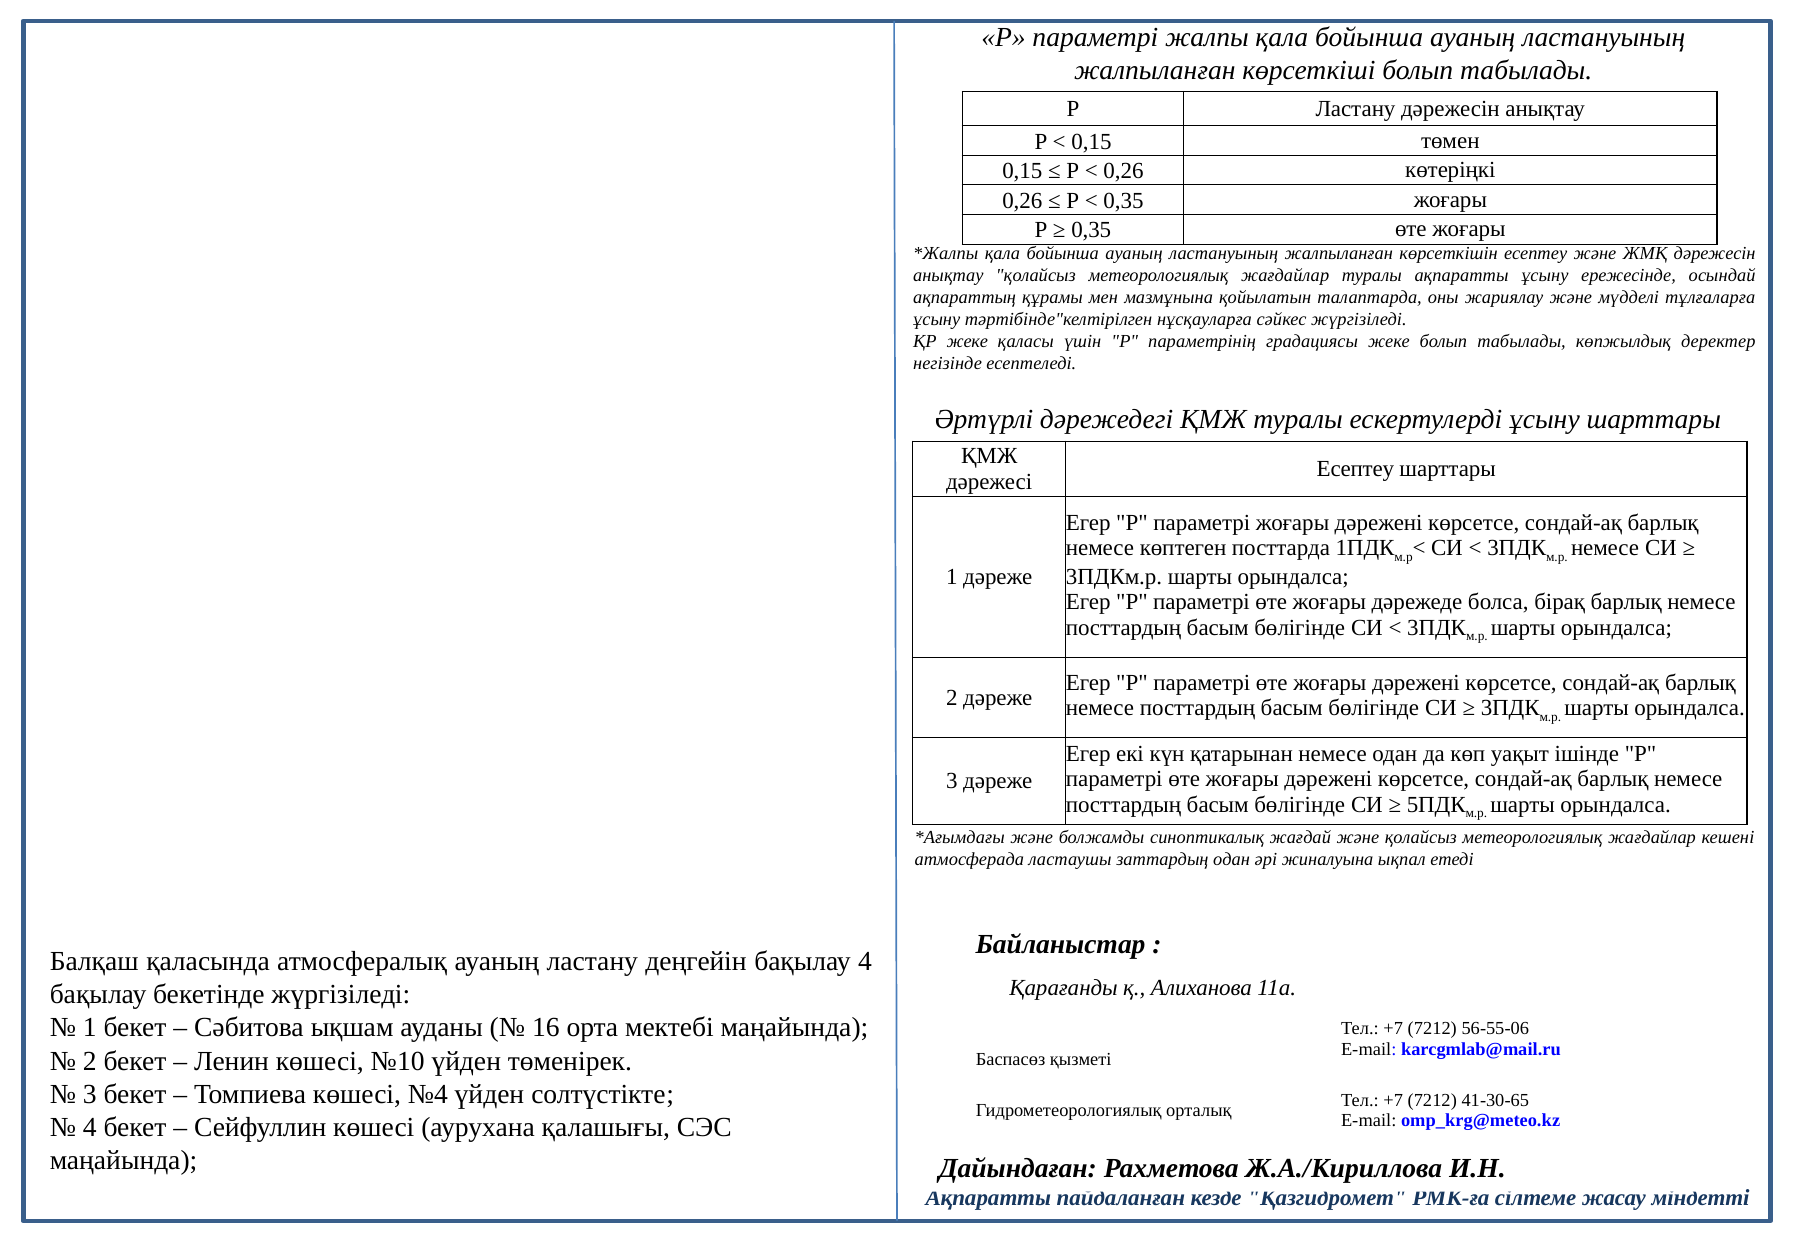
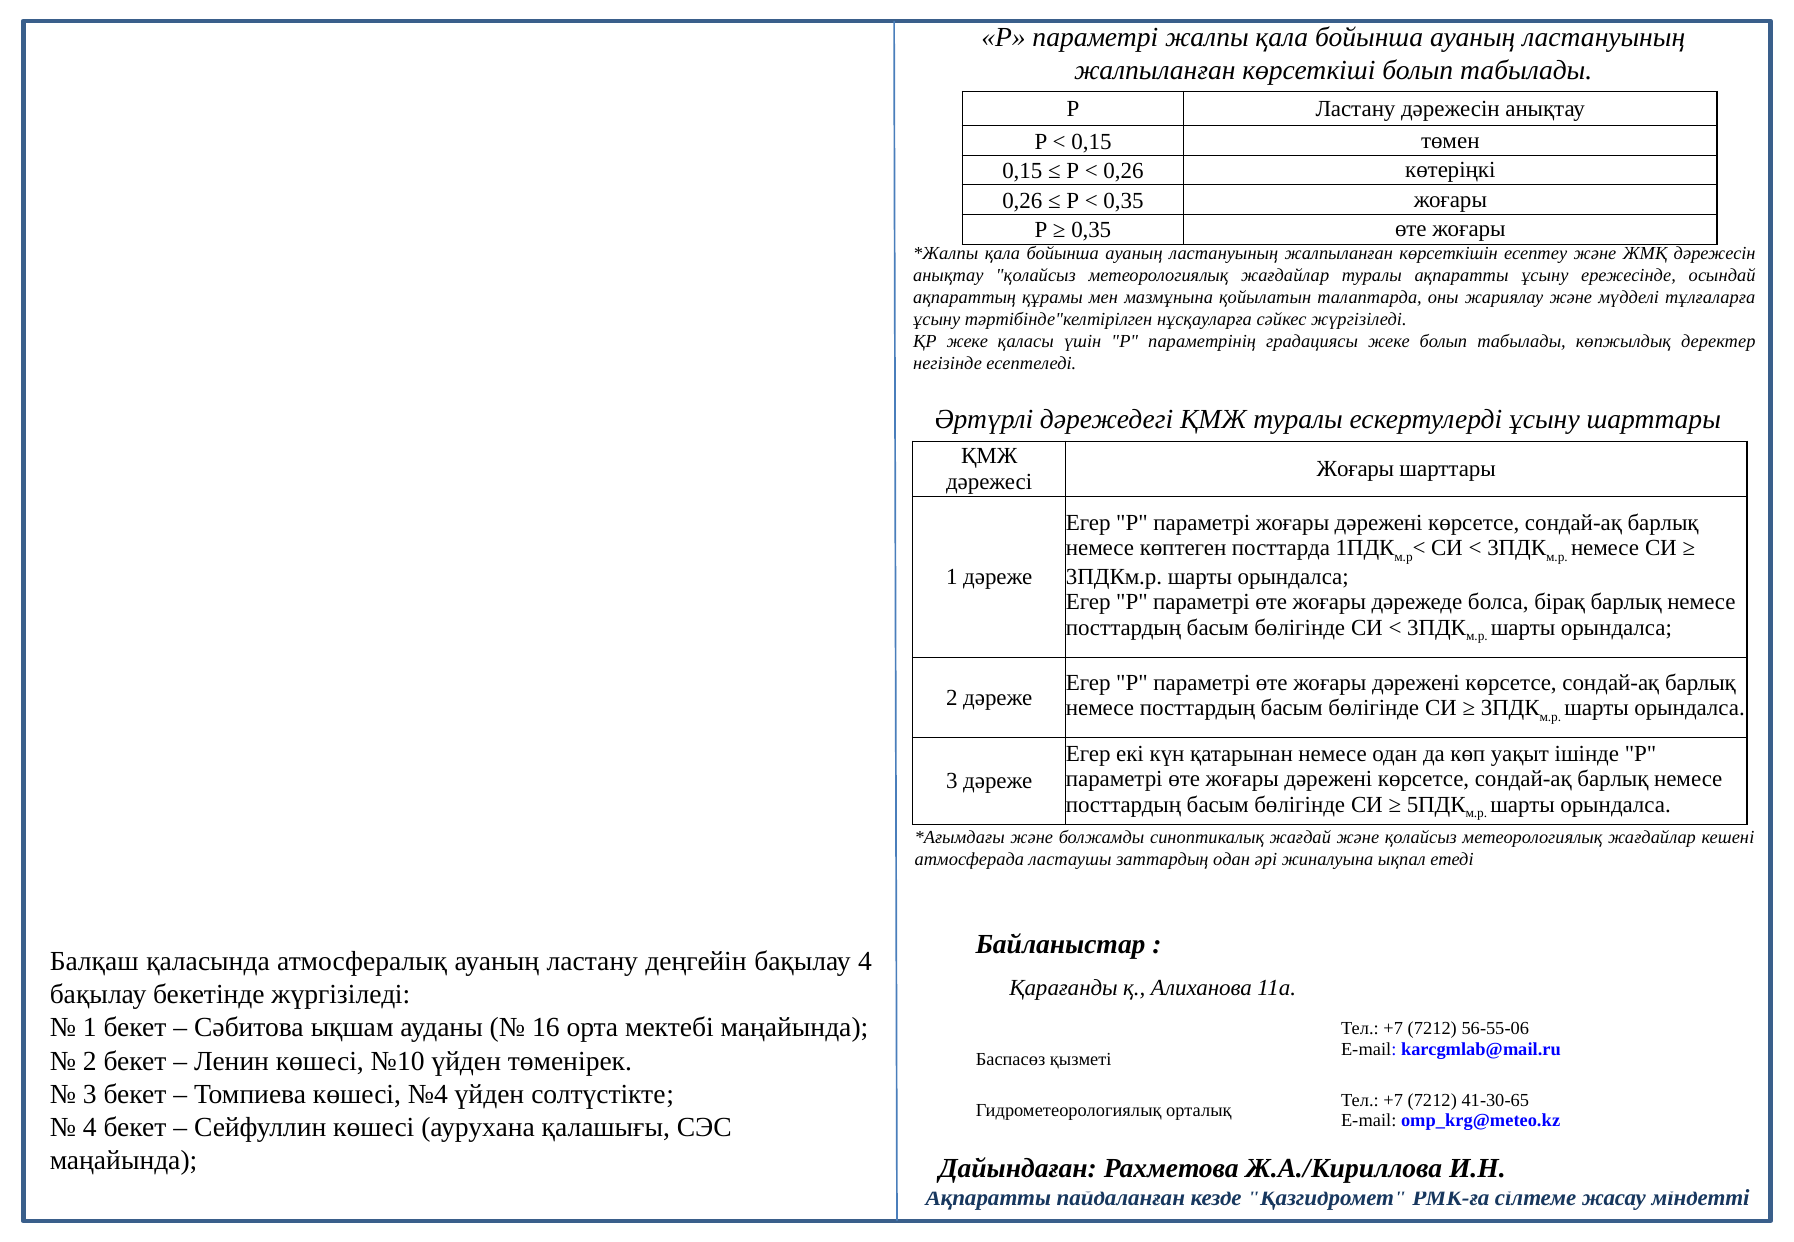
Есептеу: Есептеу -> Жоғары (1355, 469)
